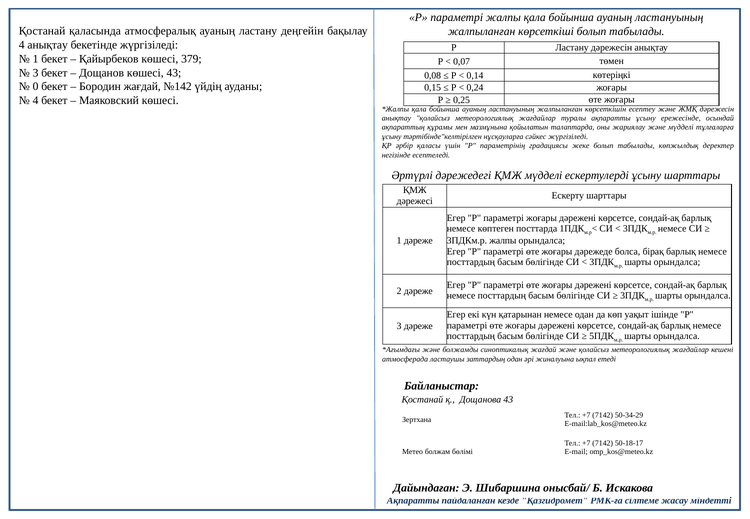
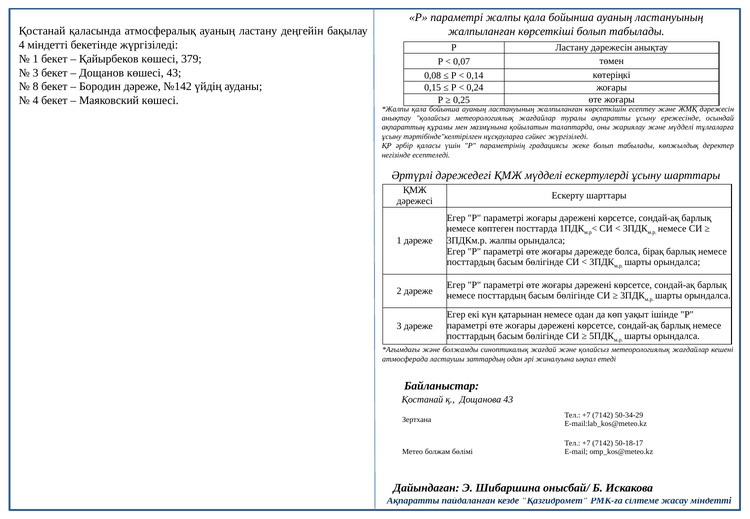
4 анықтау: анықтау -> міндетті (48, 45)
0: 0 -> 8 (36, 87)
Бородин жағдай: жағдай -> дәреже (142, 87)
